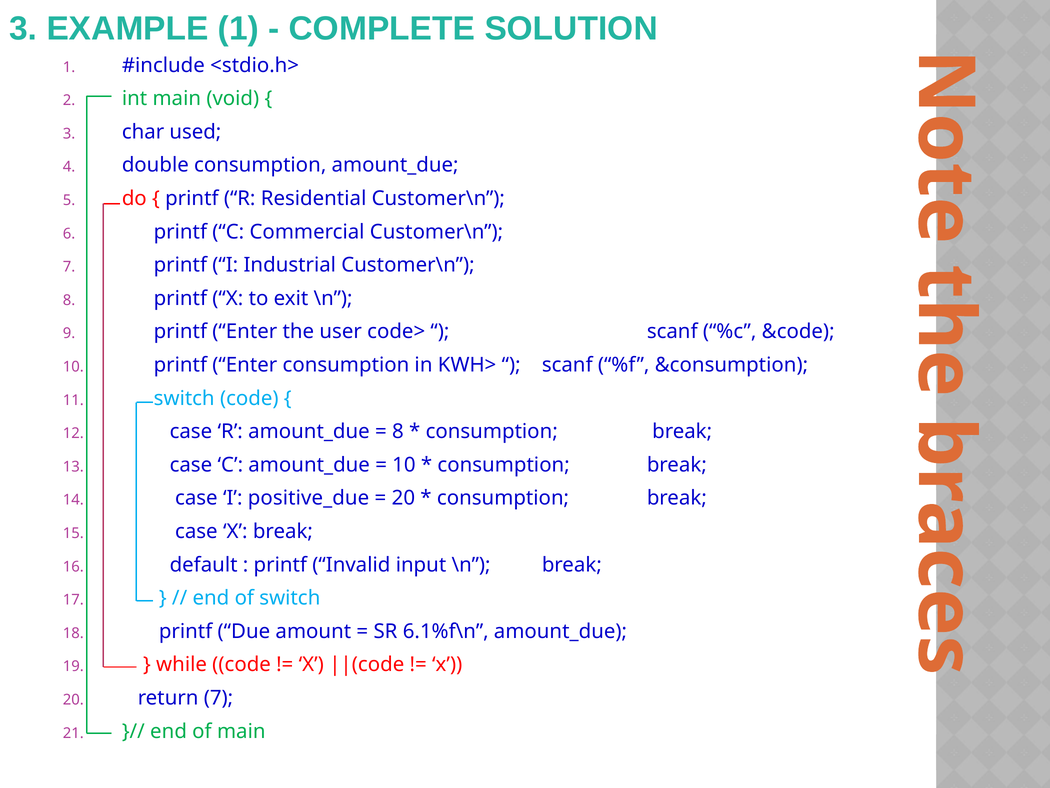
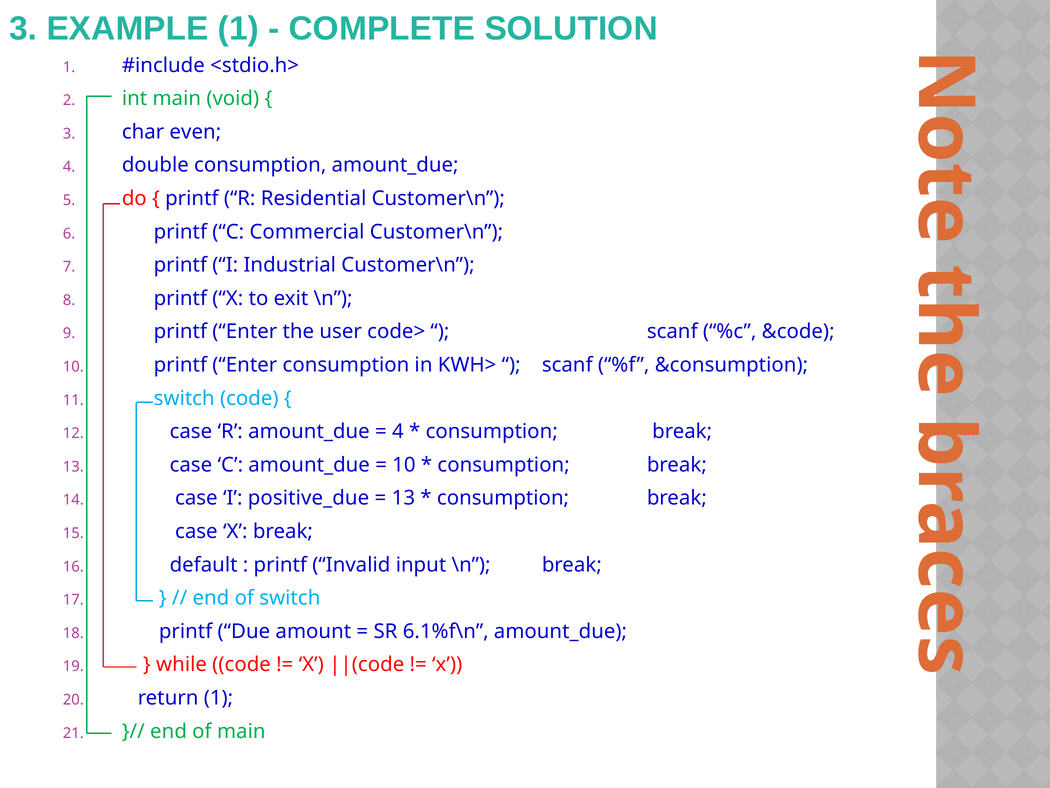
used: used -> even (195, 132)
8: 8 -> 4 (398, 431)
20: 20 -> 13 (403, 498)
return 7: 7 -> 1 (219, 698)
